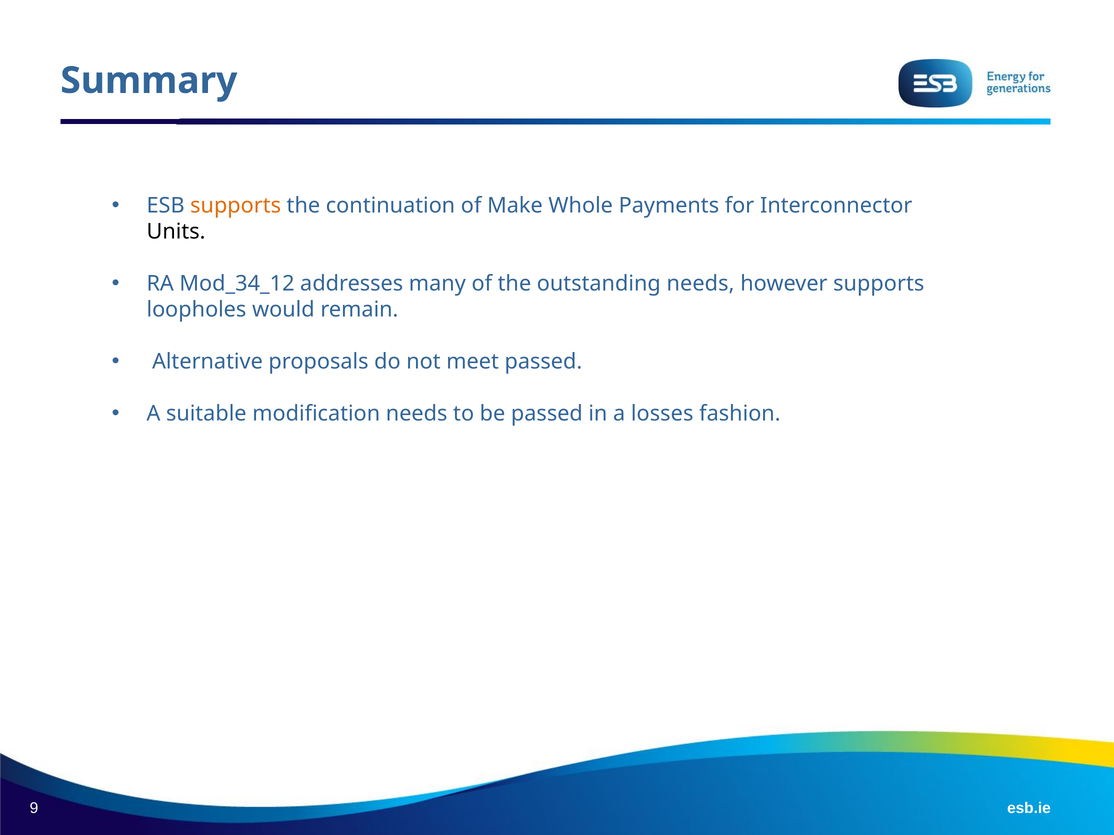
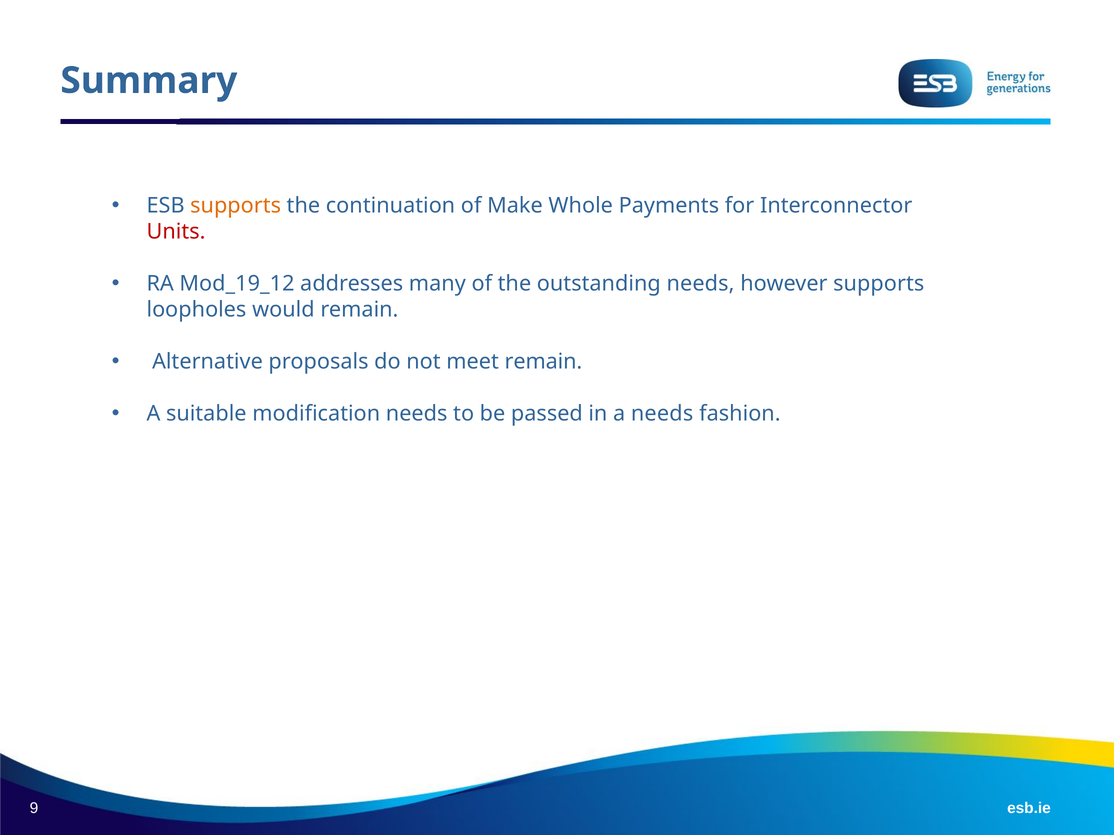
Units colour: black -> red (176, 232)
Mod_34_12: Mod_34_12 -> Mod_19_12 (237, 284)
meet passed: passed -> remain (543, 362)
a losses: losses -> needs (662, 414)
